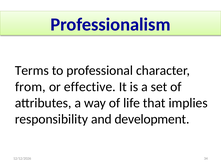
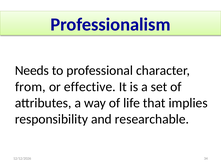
Terms: Terms -> Needs (32, 70)
development: development -> researchable (152, 119)
